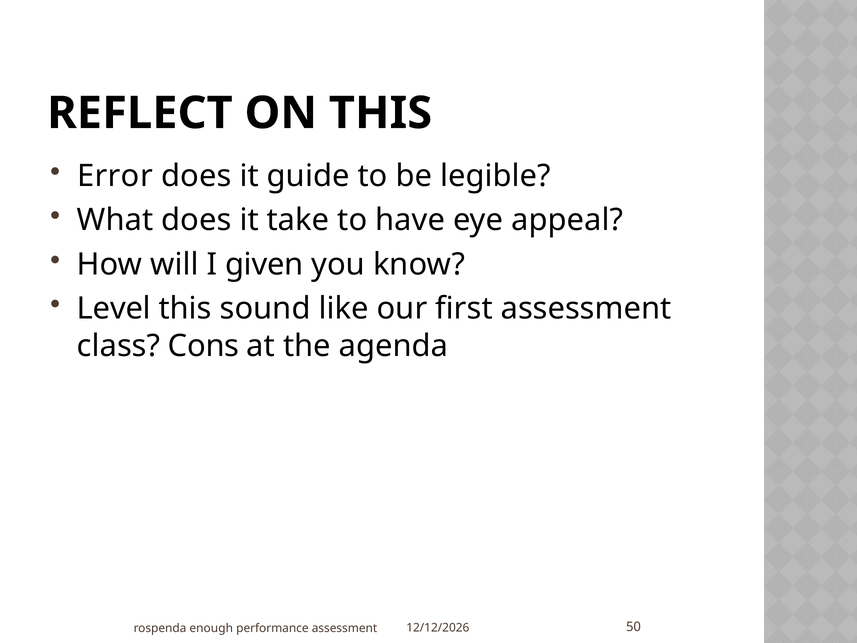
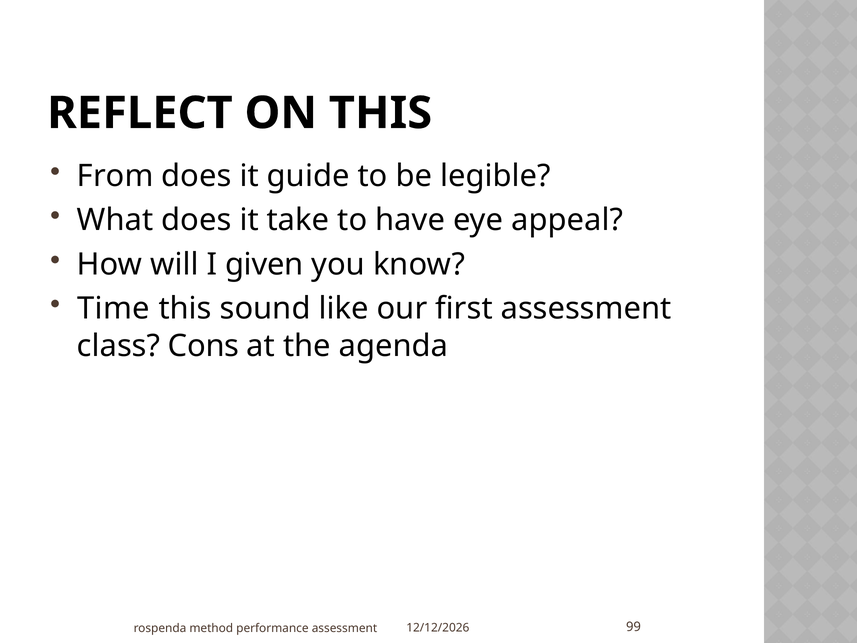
Error: Error -> From (115, 176)
Level: Level -> Time (114, 309)
enough: enough -> method (211, 628)
50: 50 -> 99 (633, 627)
